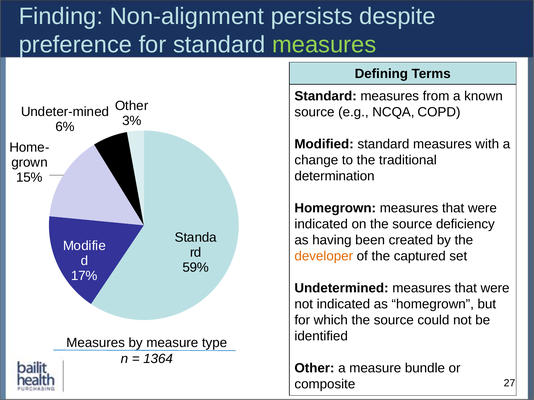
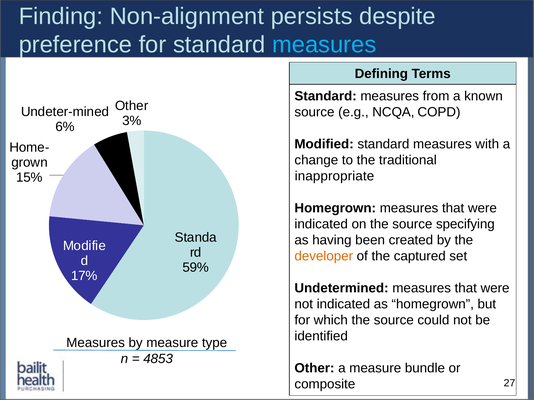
measures colour: light green -> light blue (324, 45)
determination: determination -> inappropriate (334, 176)
deficiency: deficiency -> specifying (465, 224)
1364: 1364 -> 4853 (158, 359)
